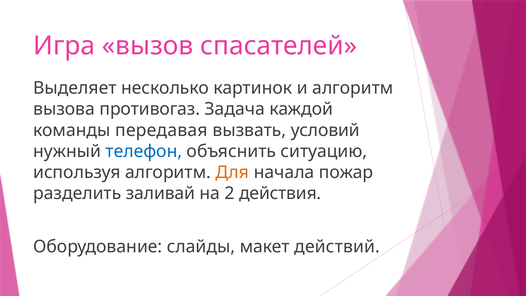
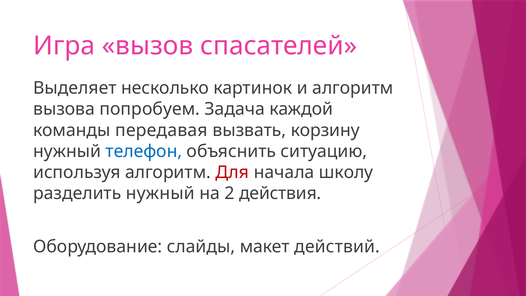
противогаз: противогаз -> попробуем (150, 109)
условий: условий -> корзину (325, 130)
Для colour: orange -> red (232, 172)
пожар: пожар -> школу (346, 172)
разделить заливай: заливай -> нужный (160, 193)
